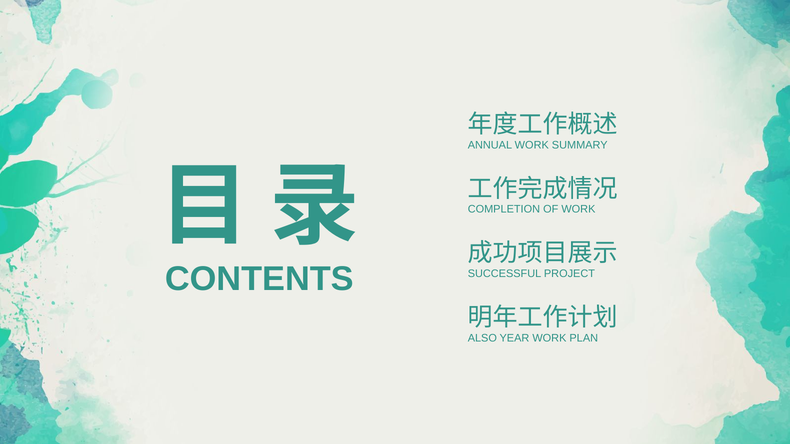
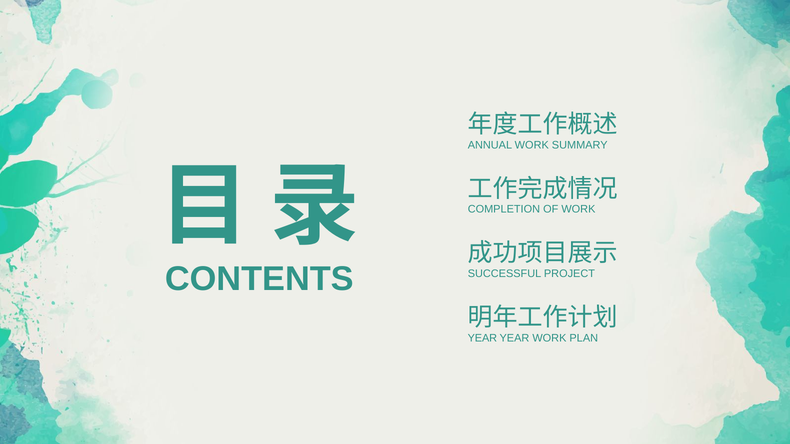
ALSO: ALSO -> YEAR (482, 338)
